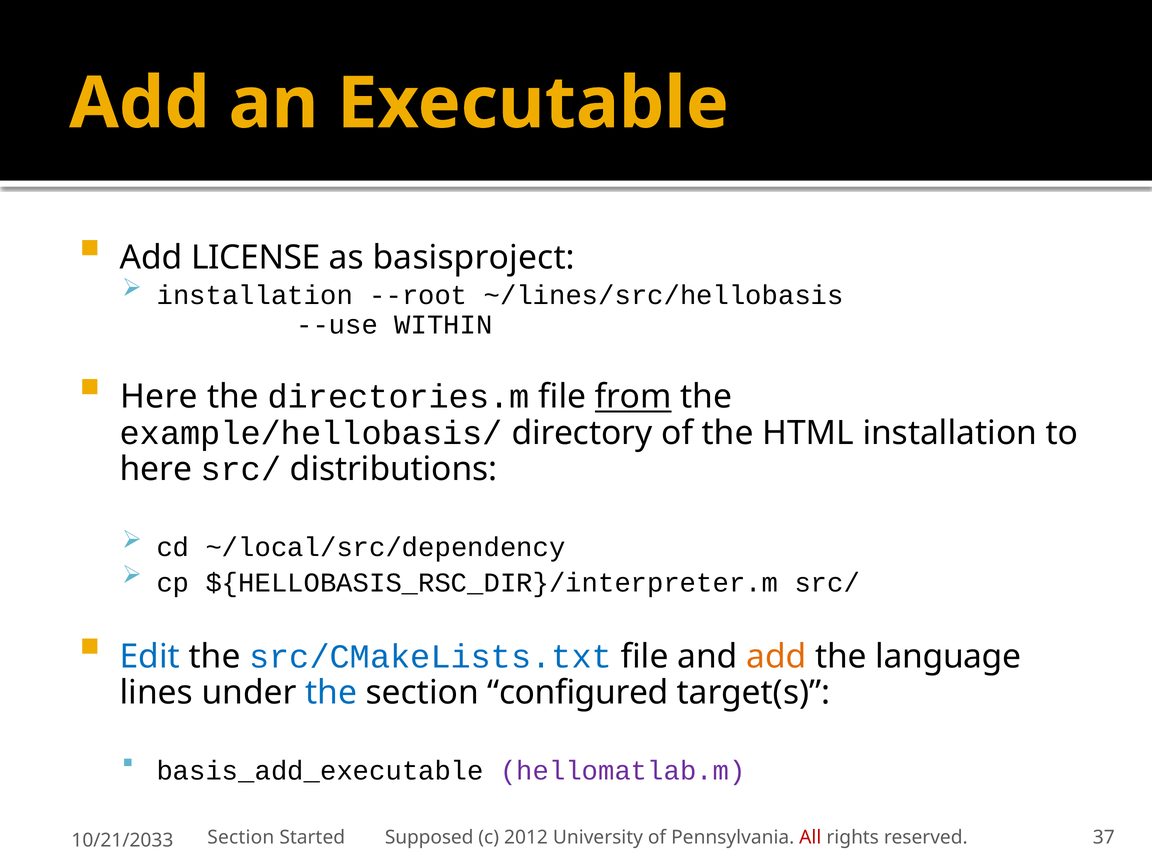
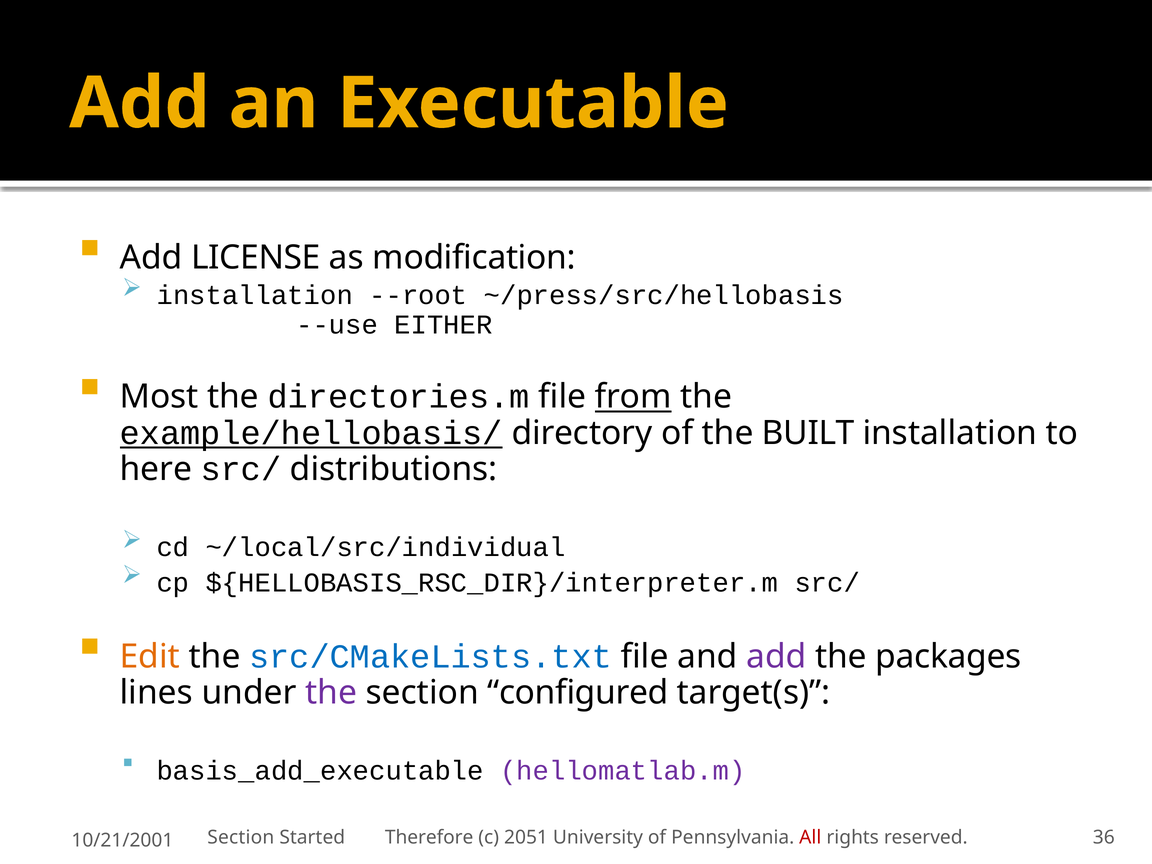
basisproject: basisproject -> modification (474, 258)
~/lines/src/hellobasis: ~/lines/src/hellobasis -> ~/press/src/hellobasis (664, 295)
WITHIN: WITHIN -> EITHER (443, 325)
Here: Here -> Most (159, 397)
example/hellobasis/ underline: none -> present (311, 433)
HTML: HTML -> BUILT (808, 433)
~/local/src/dependency: ~/local/src/dependency -> ~/local/src/individual (386, 547)
Edit colour: blue -> orange (150, 657)
add colour: orange -> purple (776, 657)
language: language -> packages (948, 657)
the colour: blue -> purple (331, 693)
Supposed: Supposed -> Therefore (429, 837)
2012: 2012 -> 2051 (526, 837)
37: 37 -> 36 (1104, 837)
10/21/2033: 10/21/2033 -> 10/21/2001 (122, 840)
